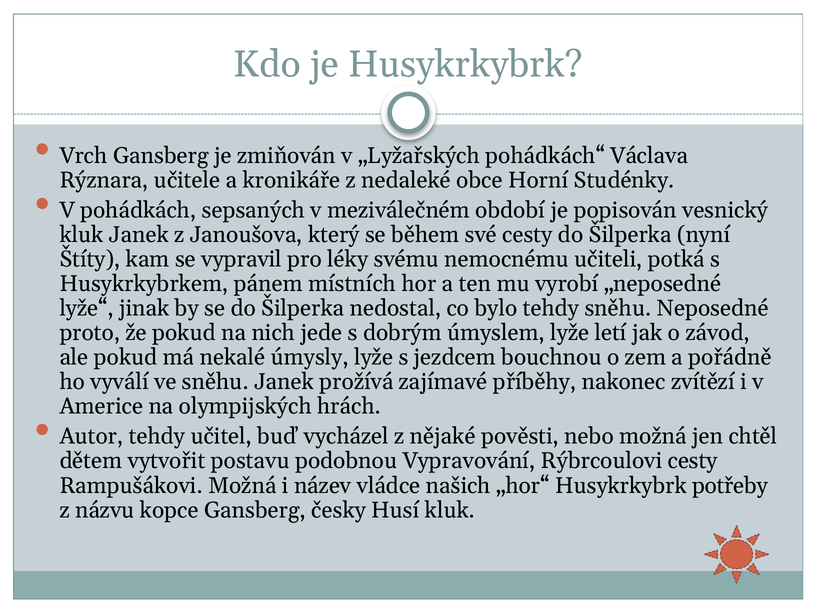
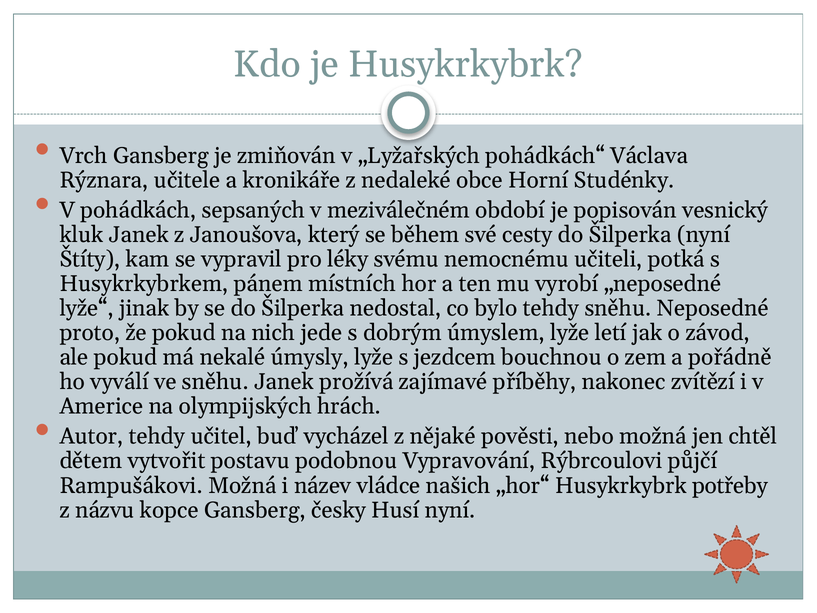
Rýbrcoulovi cesty: cesty -> půjčí (693, 461)
Husí kluk: kluk -> nyní (450, 510)
